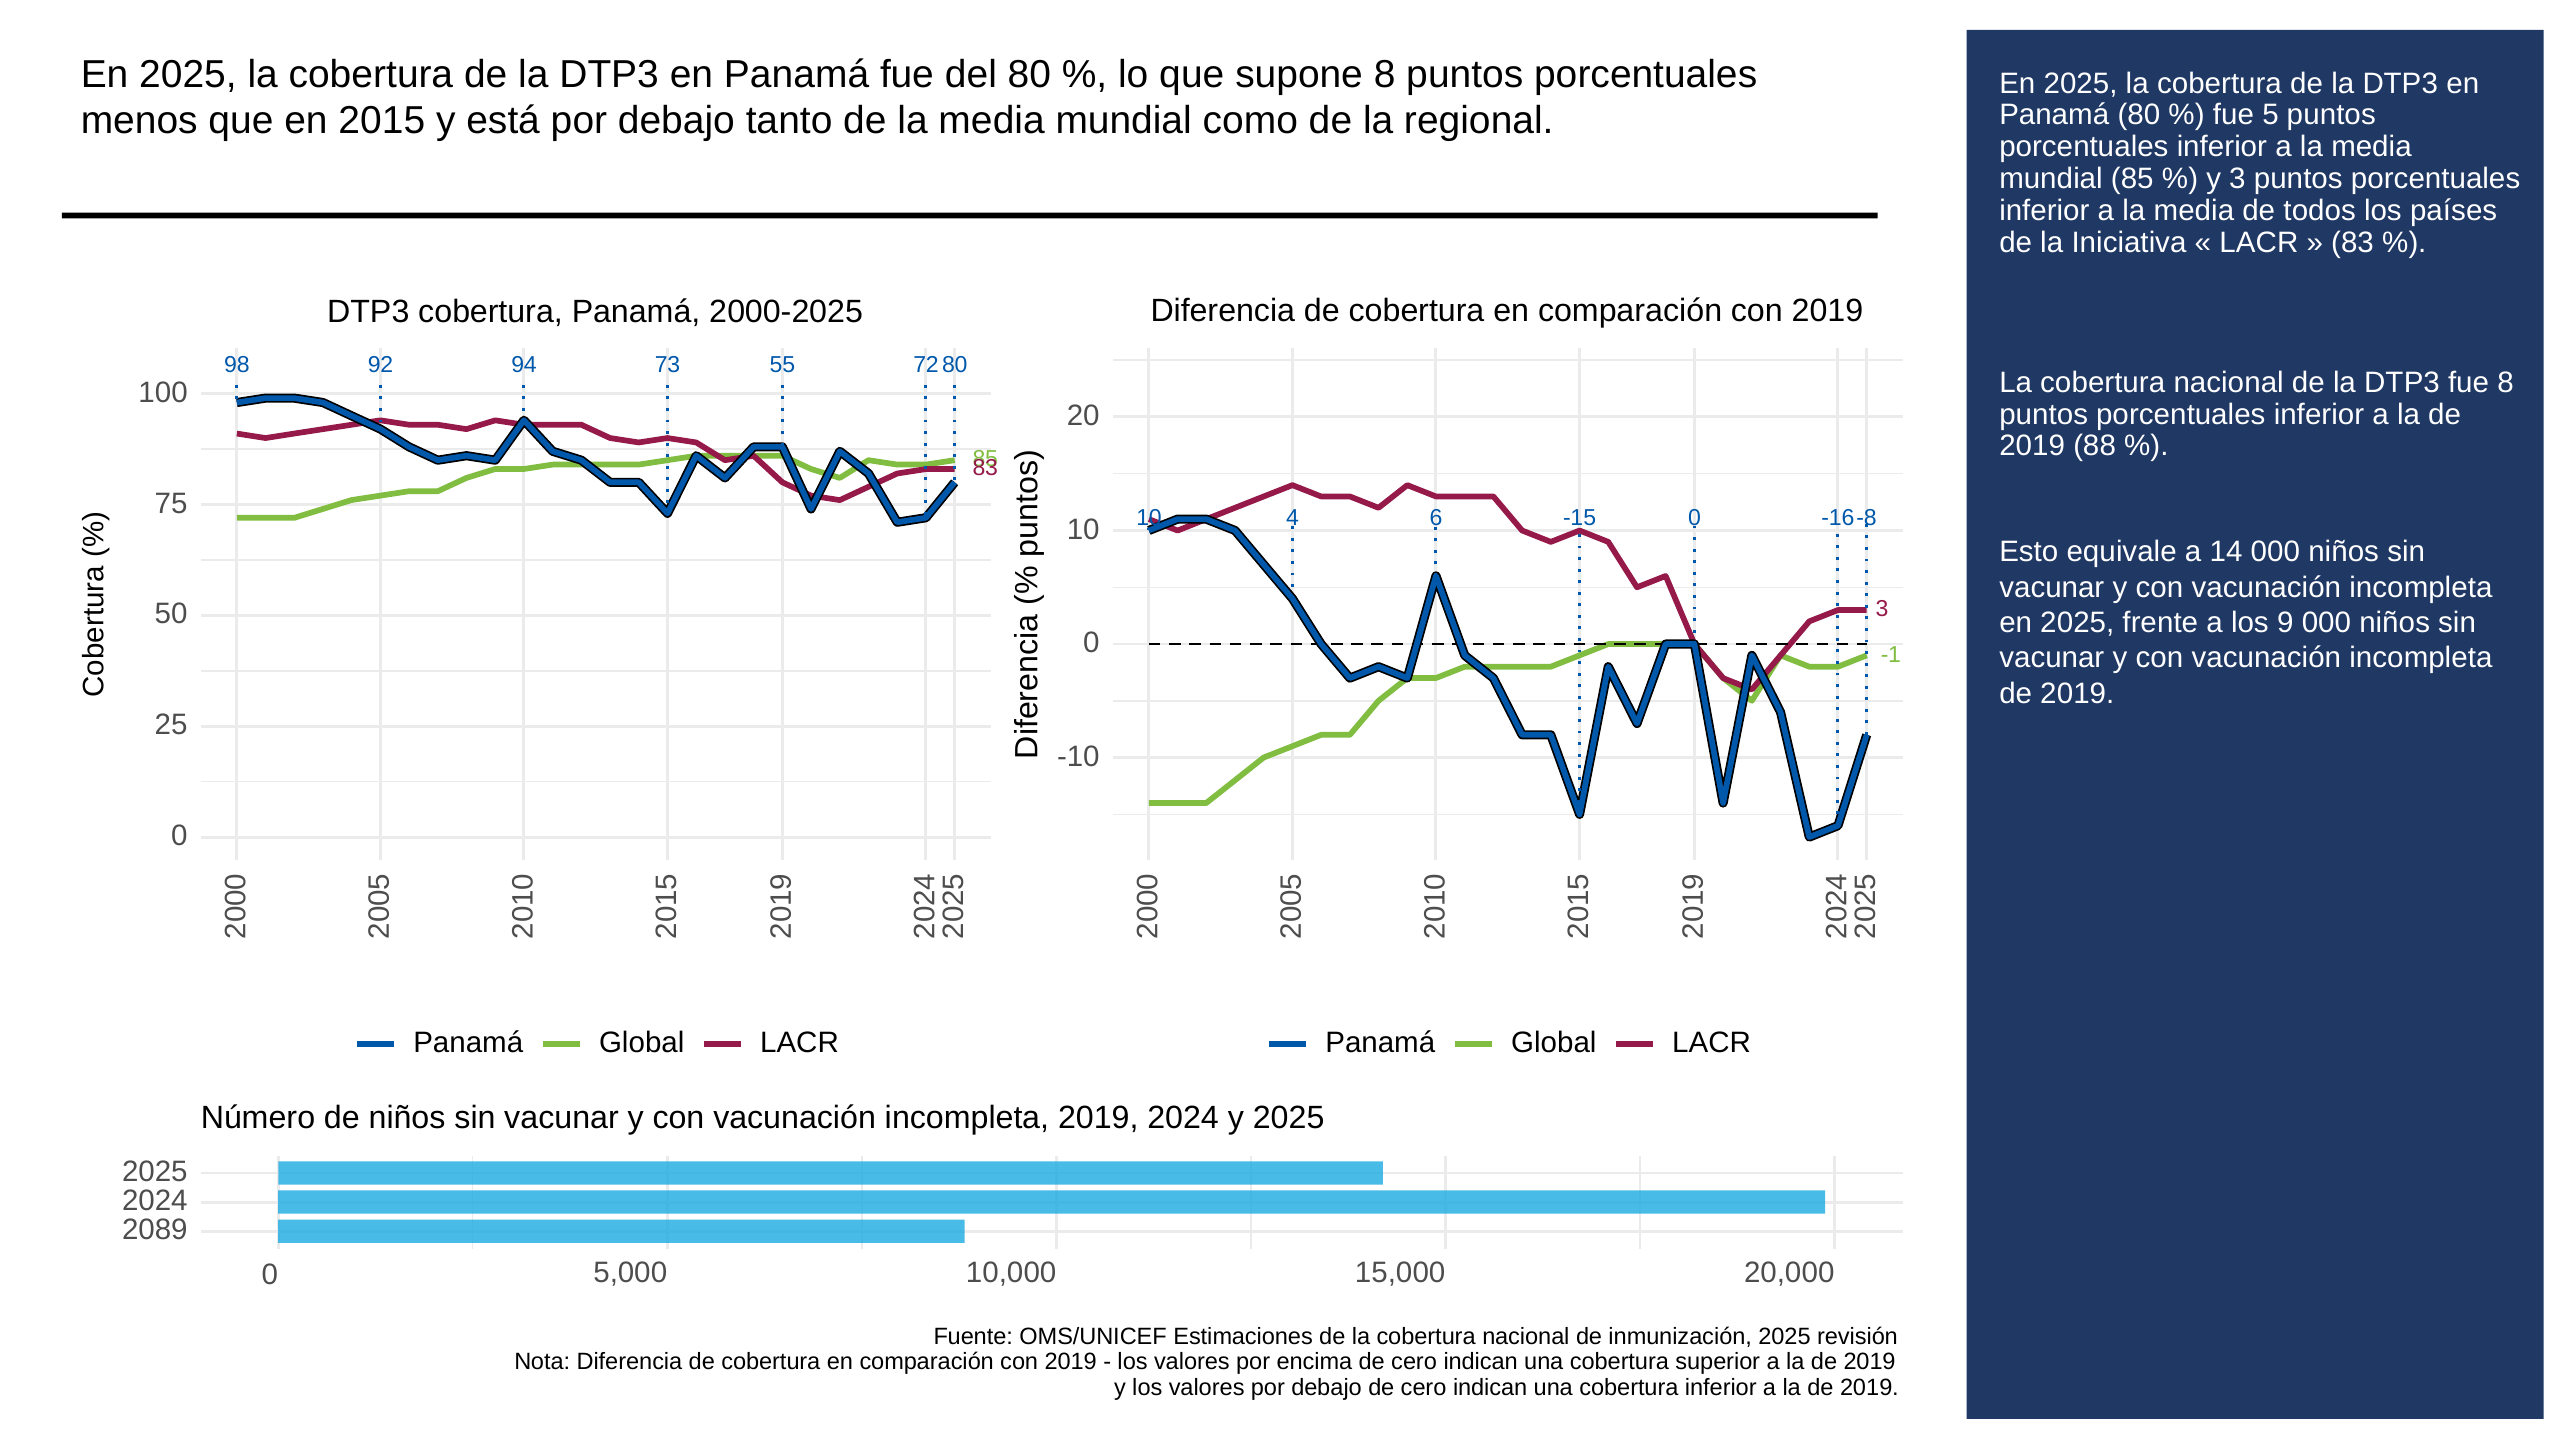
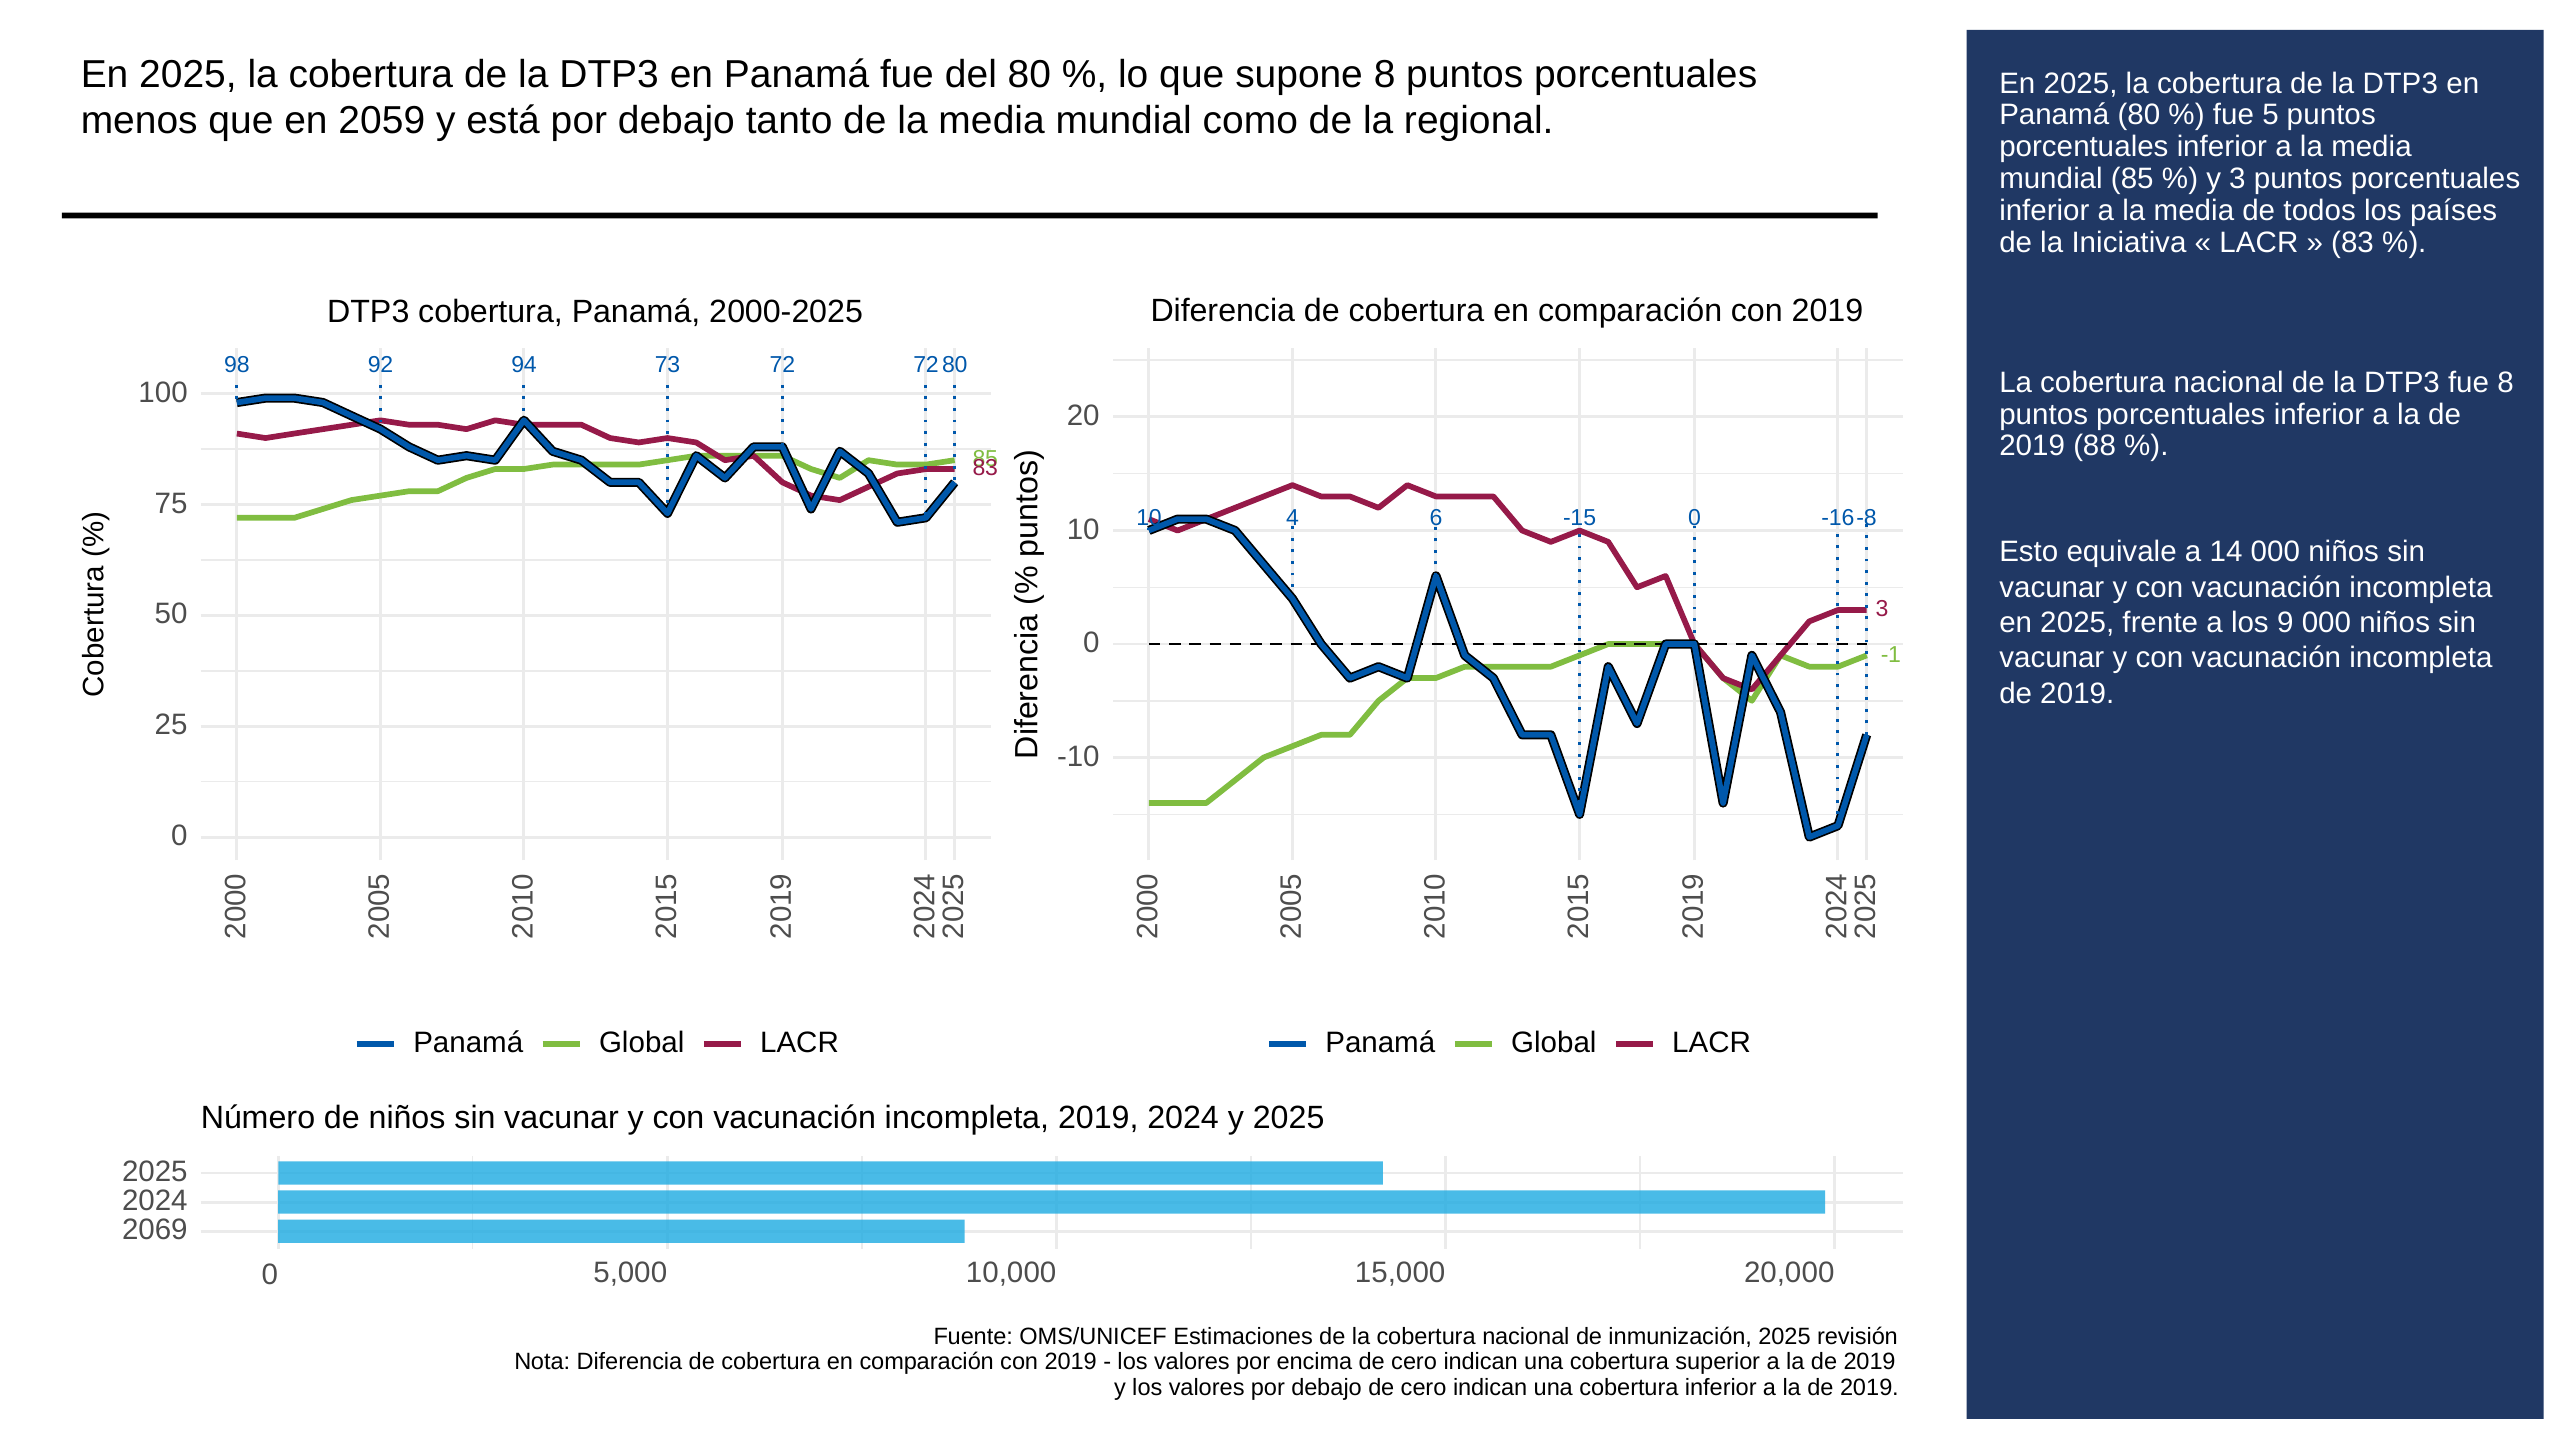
2015: 2015 -> 2059 (382, 121)
55: 55 -> 72 (782, 365)
2089: 2089 -> 2069 (155, 1230)
